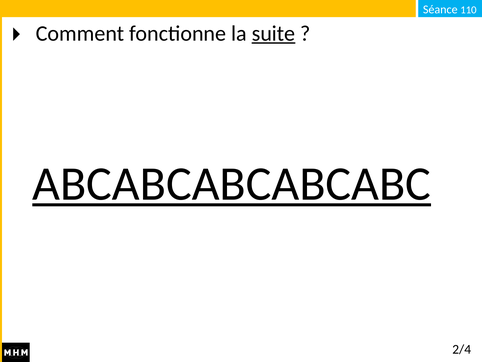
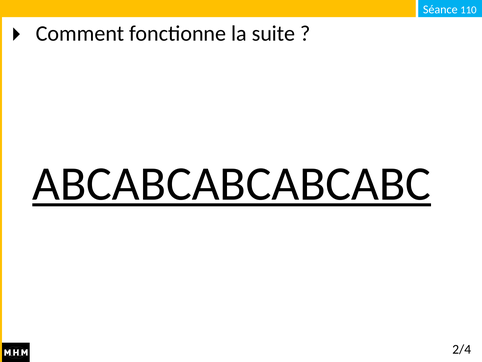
suite underline: present -> none (274, 34)
